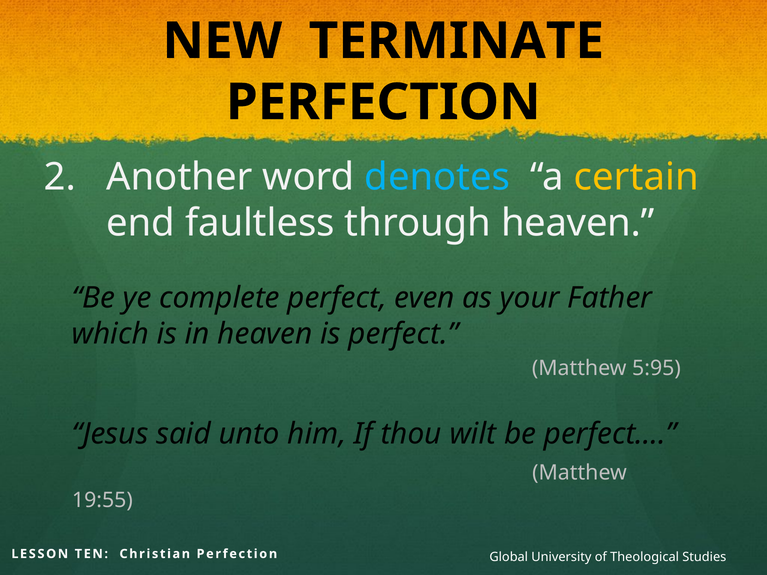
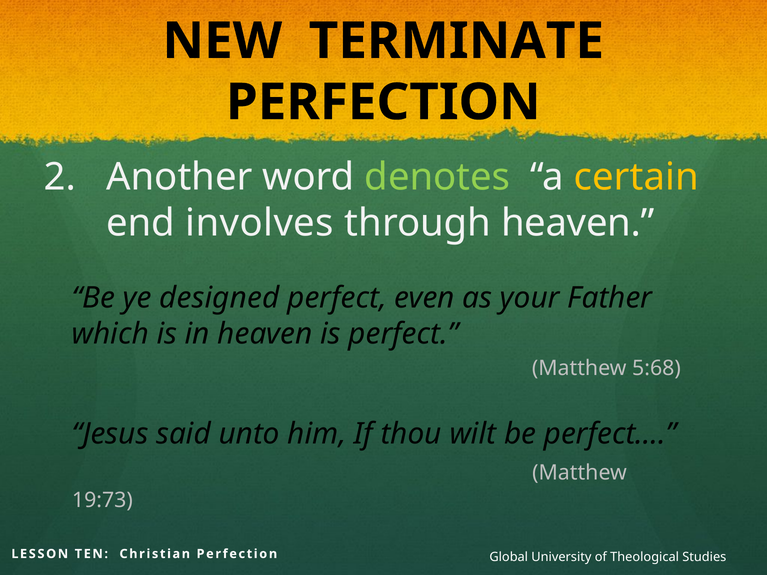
denotes colour: light blue -> light green (437, 177)
faultless: faultless -> involves (260, 223)
complete: complete -> designed (219, 298)
5:95: 5:95 -> 5:68 (656, 368)
19:55: 19:55 -> 19:73 (102, 500)
